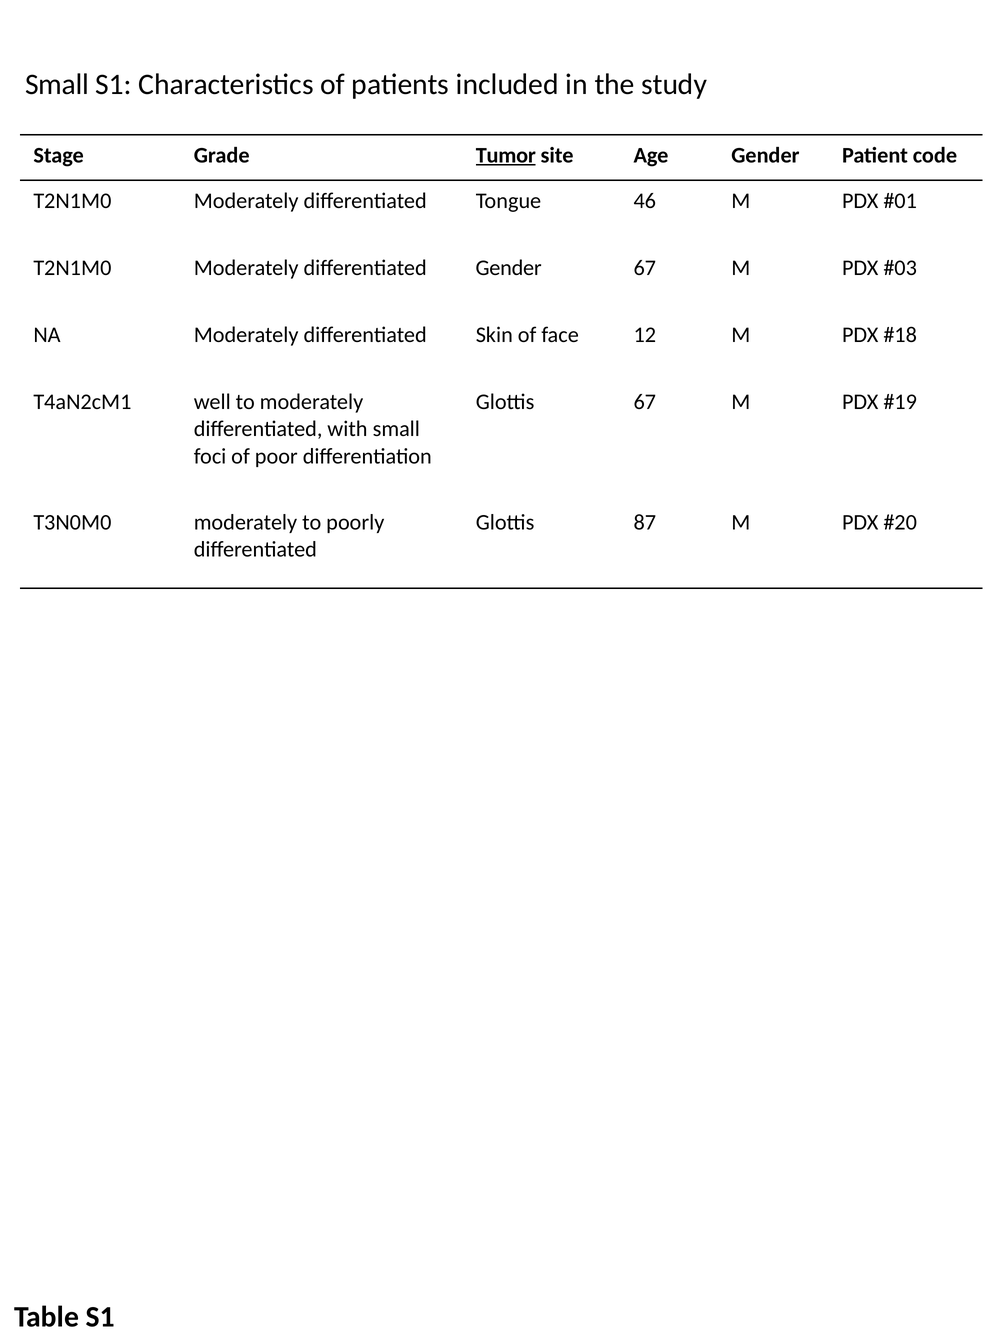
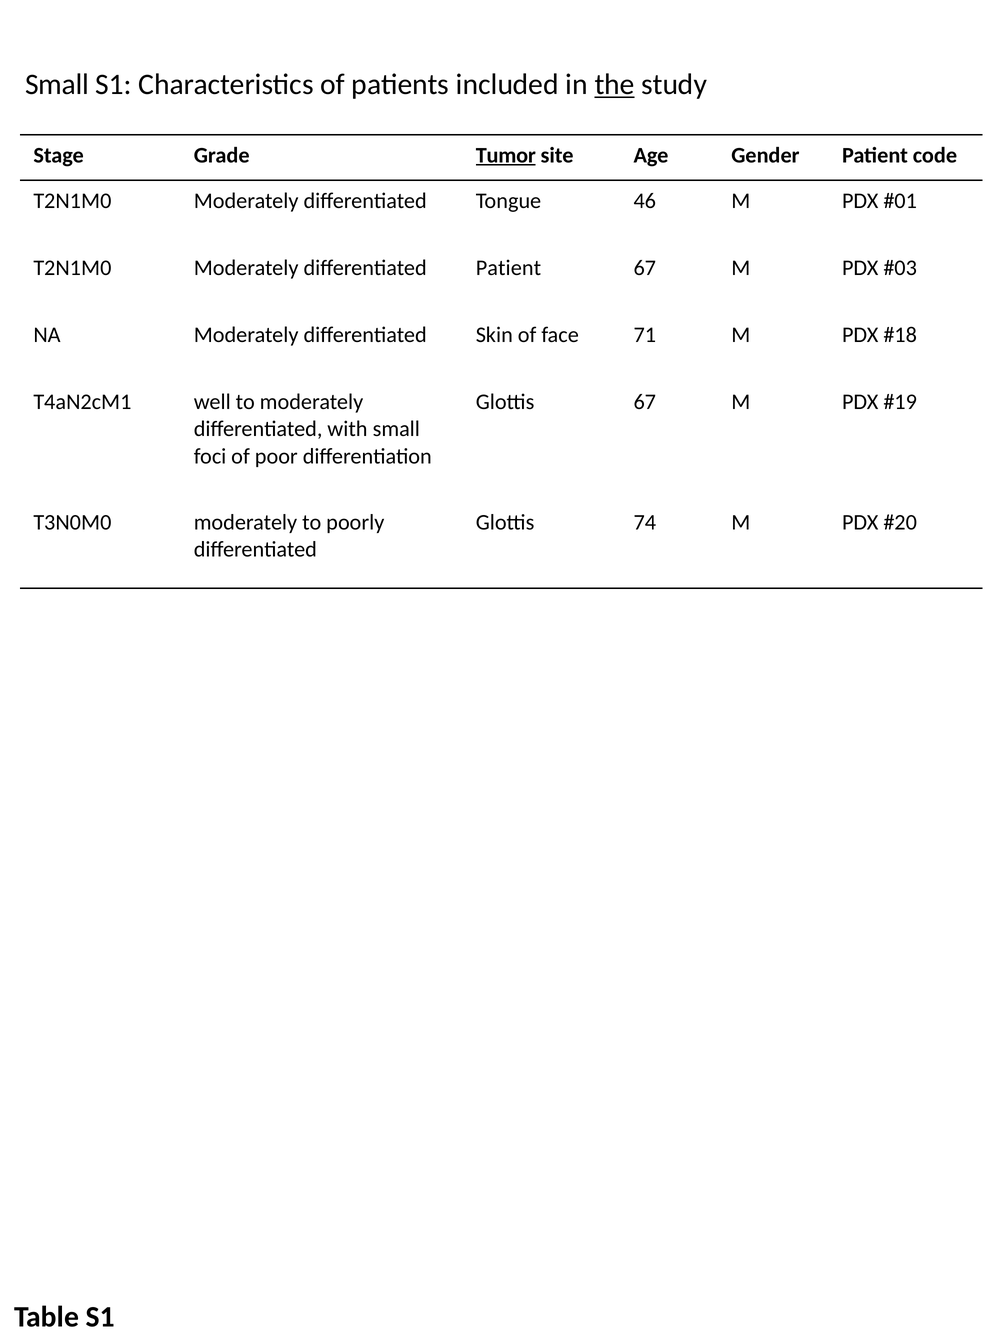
the underline: none -> present (615, 84)
differentiated Gender: Gender -> Patient (508, 268)
12: 12 -> 71 (645, 335)
87: 87 -> 74 (645, 522)
